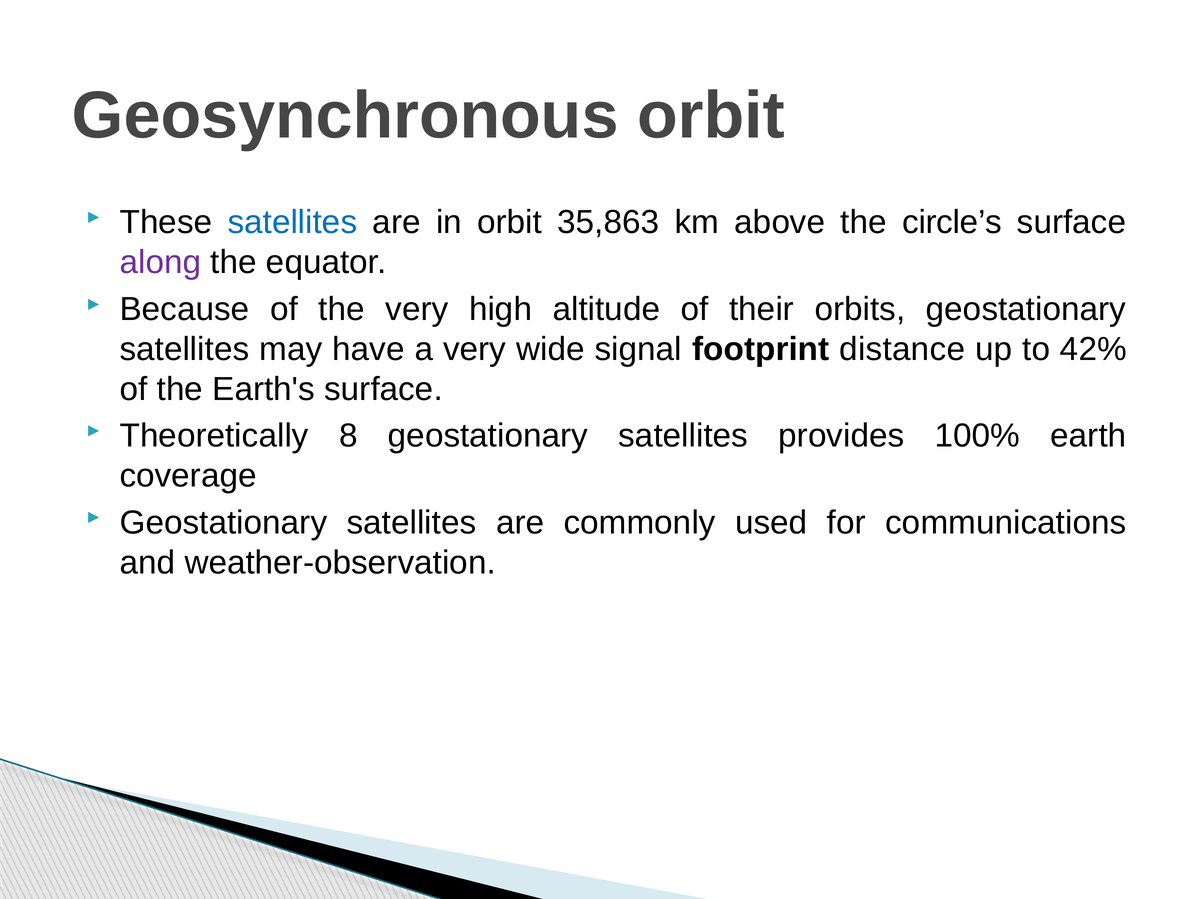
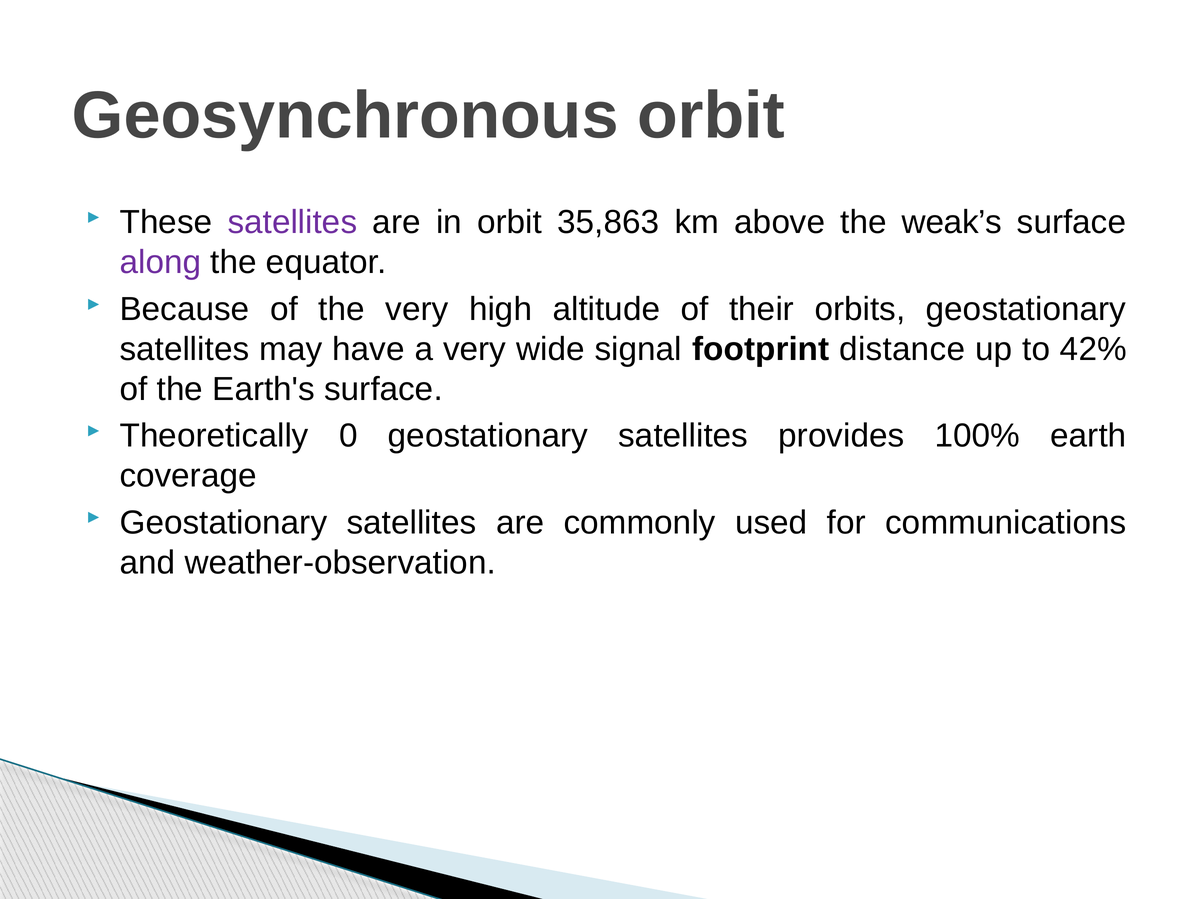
satellites colour: blue -> purple (292, 223)
circle’s: circle’s -> weak’s (952, 223)
8: 8 -> 0 (348, 436)
